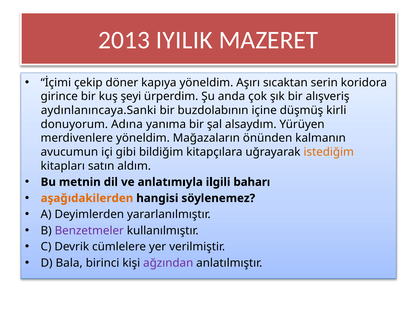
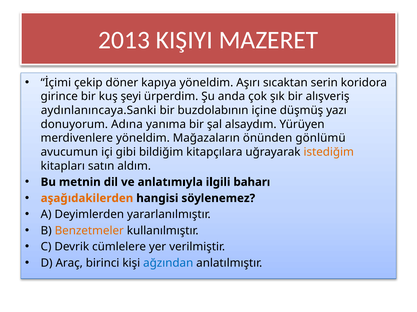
IYILIK: IYILIK -> KIŞIYI (184, 40)
kirli: kirli -> yazı (336, 111)
kalmanın: kalmanın -> gönlümü (321, 138)
Benzetmeler colour: purple -> orange (89, 231)
Bala: Bala -> Araç (69, 264)
ağzından colour: purple -> blue (168, 264)
